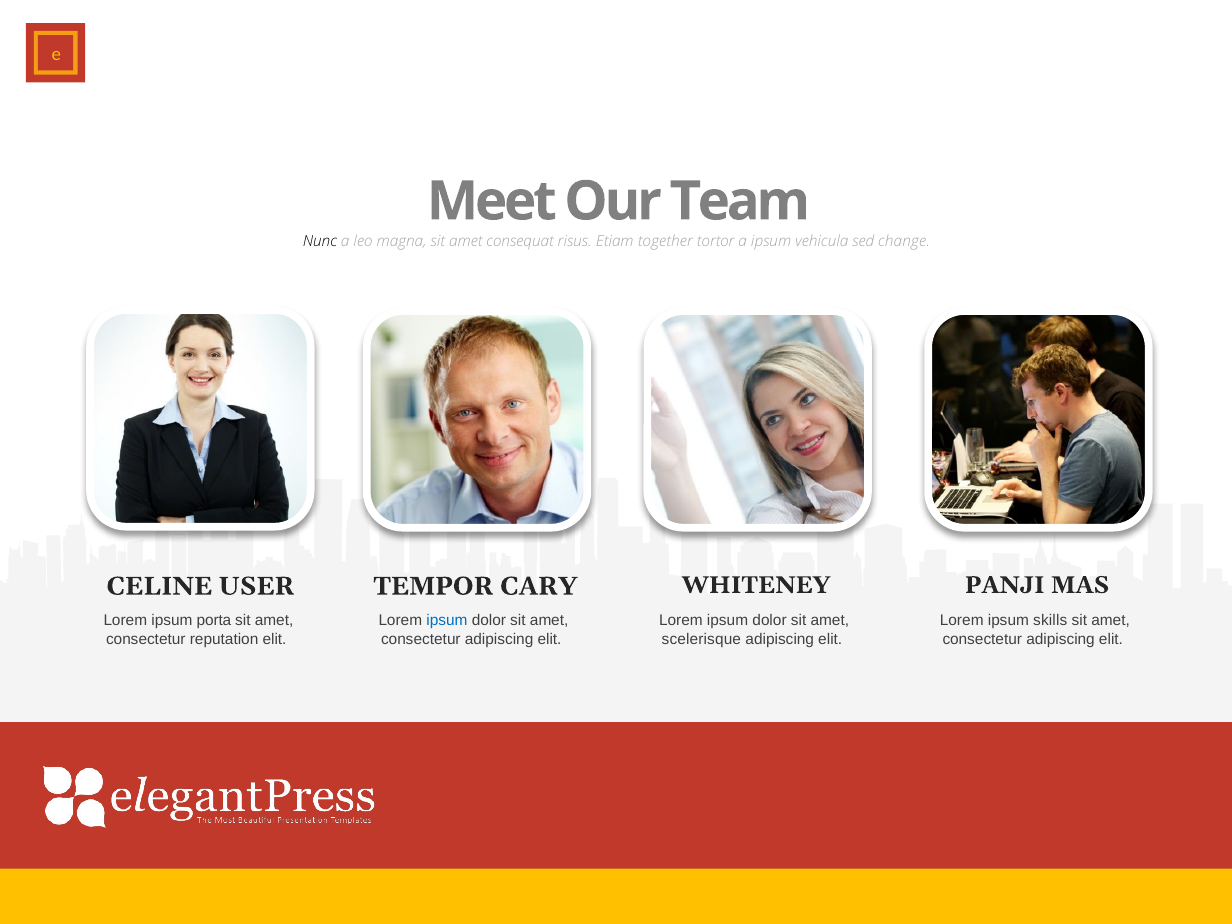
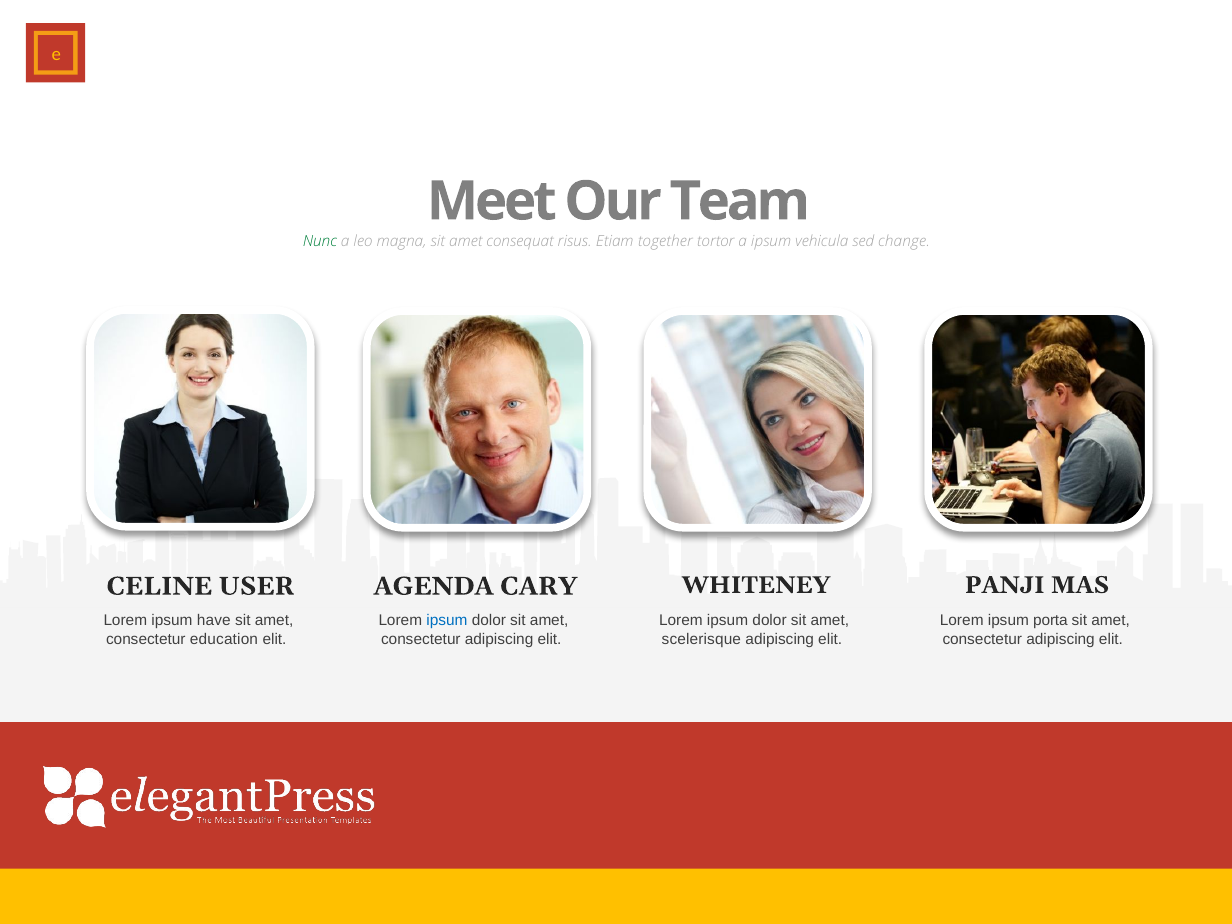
Nunc colour: black -> green (320, 241)
TEMPOR: TEMPOR -> AGENDA (434, 586)
porta: porta -> have (214, 621)
skills: skills -> porta (1050, 621)
reputation: reputation -> education (224, 639)
